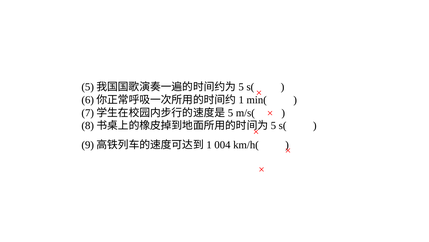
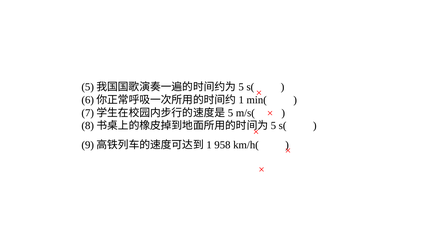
004: 004 -> 958 (222, 145)
